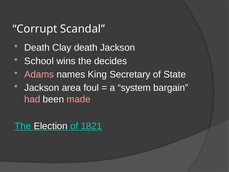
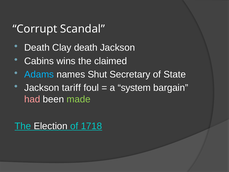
School: School -> Cabins (39, 61)
decides: decides -> claimed (111, 61)
Adams colour: pink -> light blue (39, 74)
King: King -> Shut (97, 74)
area: area -> tariff (71, 88)
made colour: pink -> light green (79, 99)
1821: 1821 -> 1718 (91, 126)
